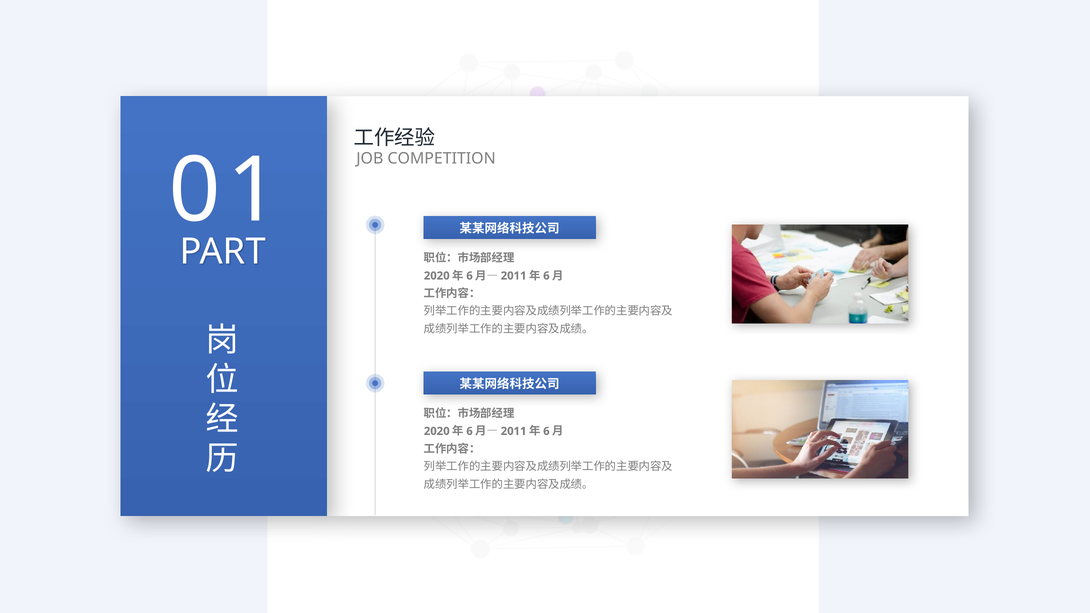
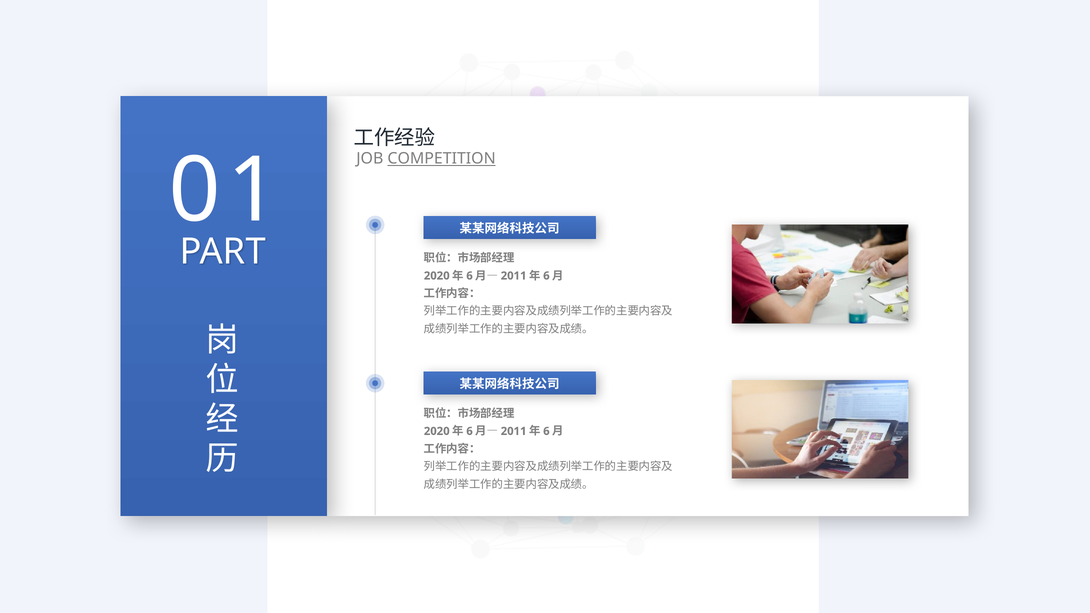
COMPETITION underline: none -> present (442, 159)
